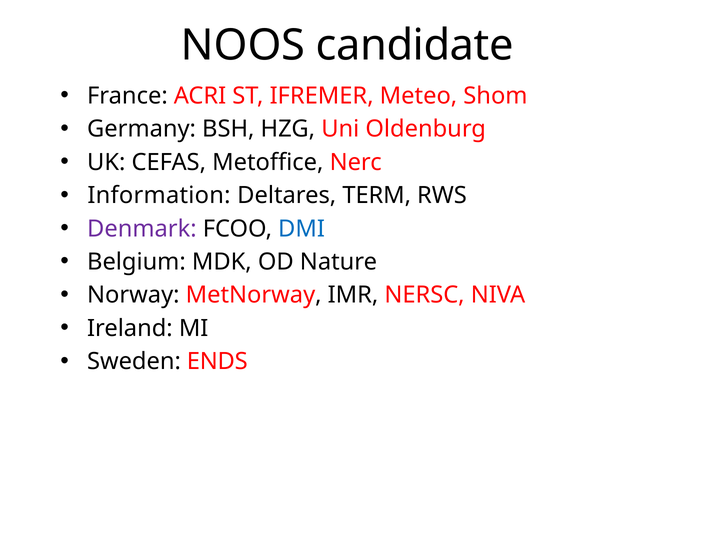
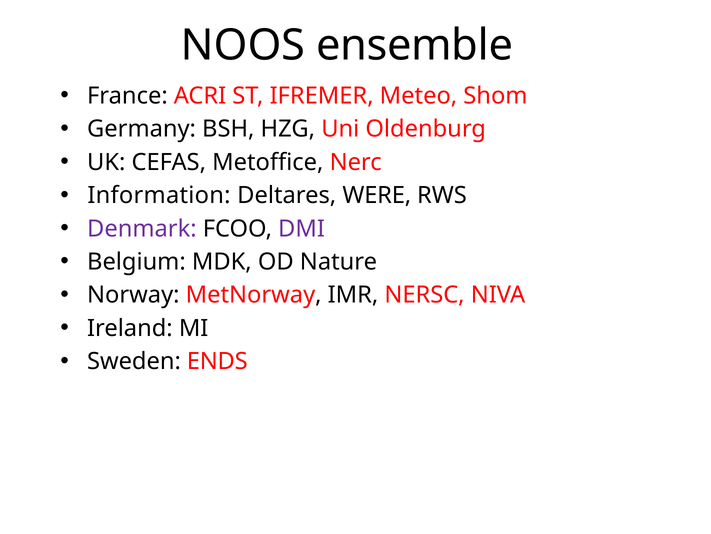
candidate: candidate -> ensemble (415, 45)
TERM: TERM -> WERE (377, 195)
DMI colour: blue -> purple (302, 228)
